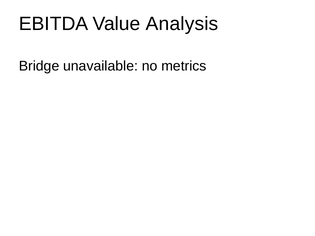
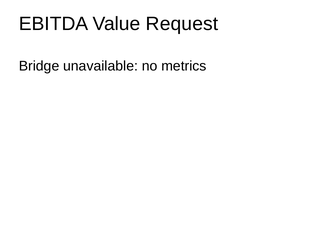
Analysis: Analysis -> Request (182, 24)
